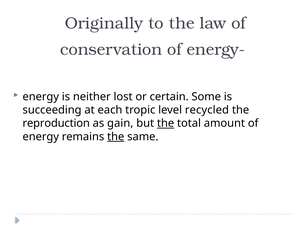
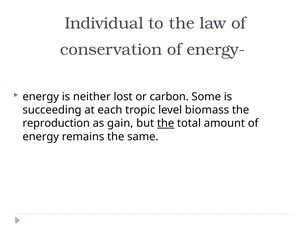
Originally: Originally -> Individual (104, 23)
certain: certain -> carbon (169, 97)
recycled: recycled -> biomass (207, 110)
the underline: present -> none (116, 137)
